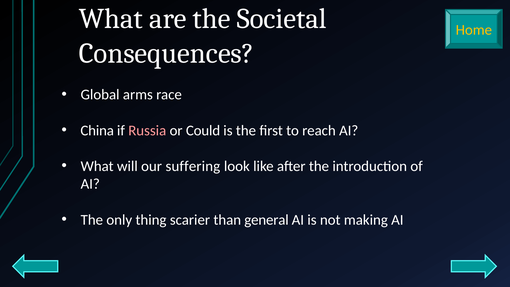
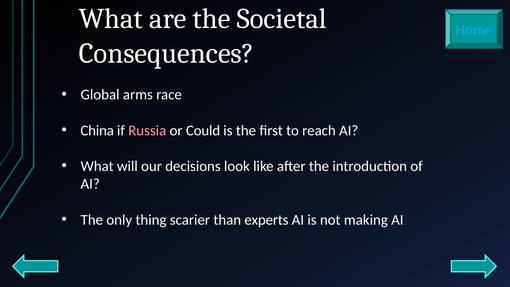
Home colour: yellow -> light blue (474, 30)
suffering: suffering -> decisions (193, 166)
general: general -> experts (266, 220)
